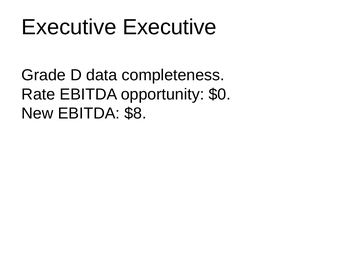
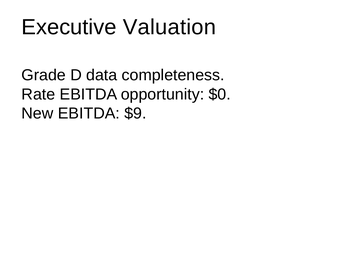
Executive Executive: Executive -> Valuation (169, 27)
$8: $8 -> $9 (135, 114)
